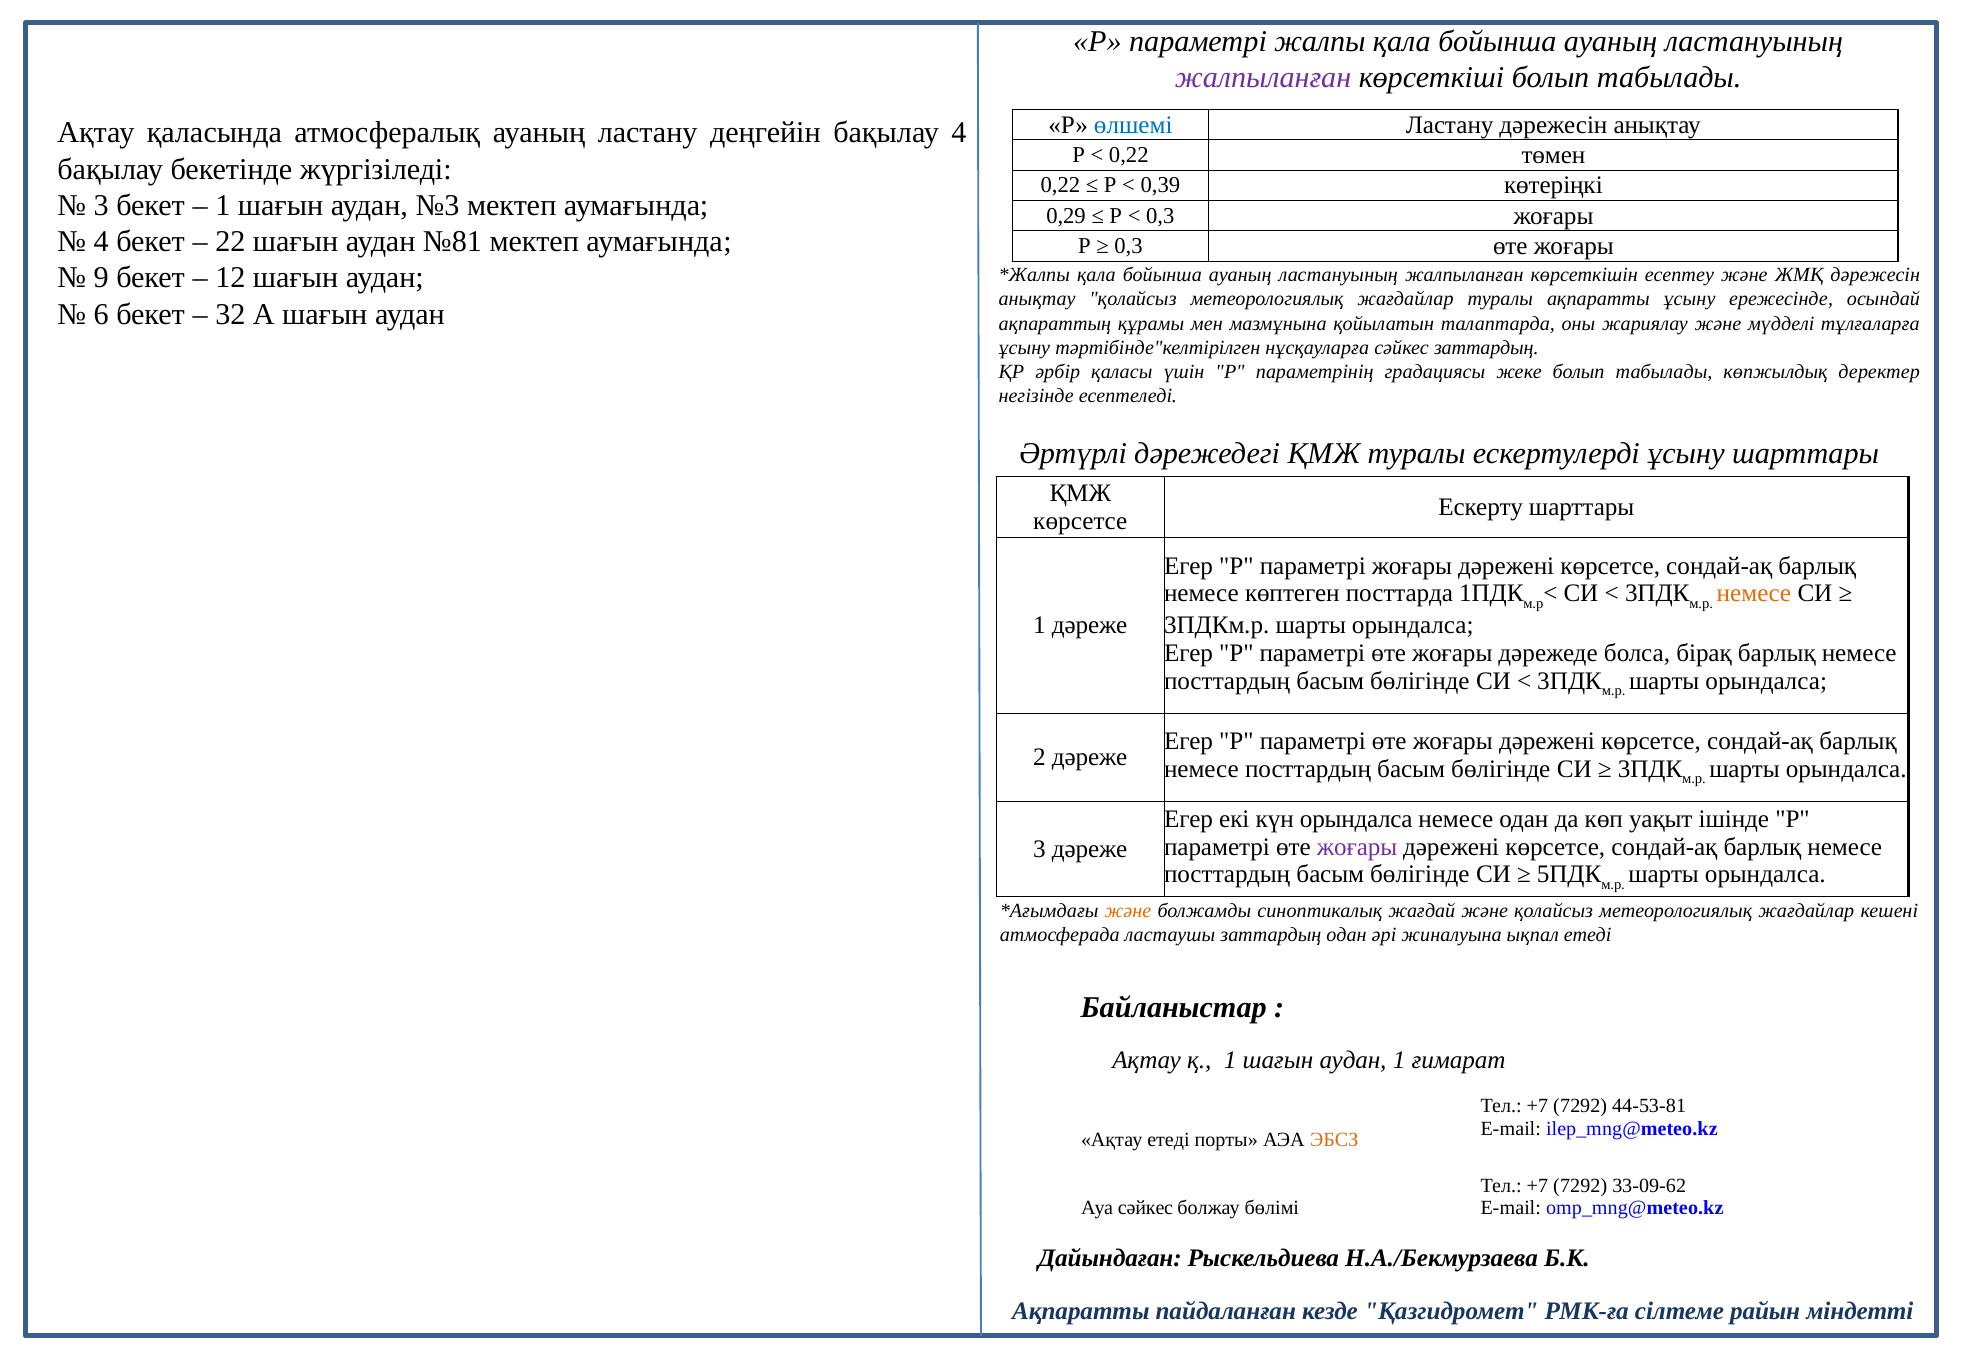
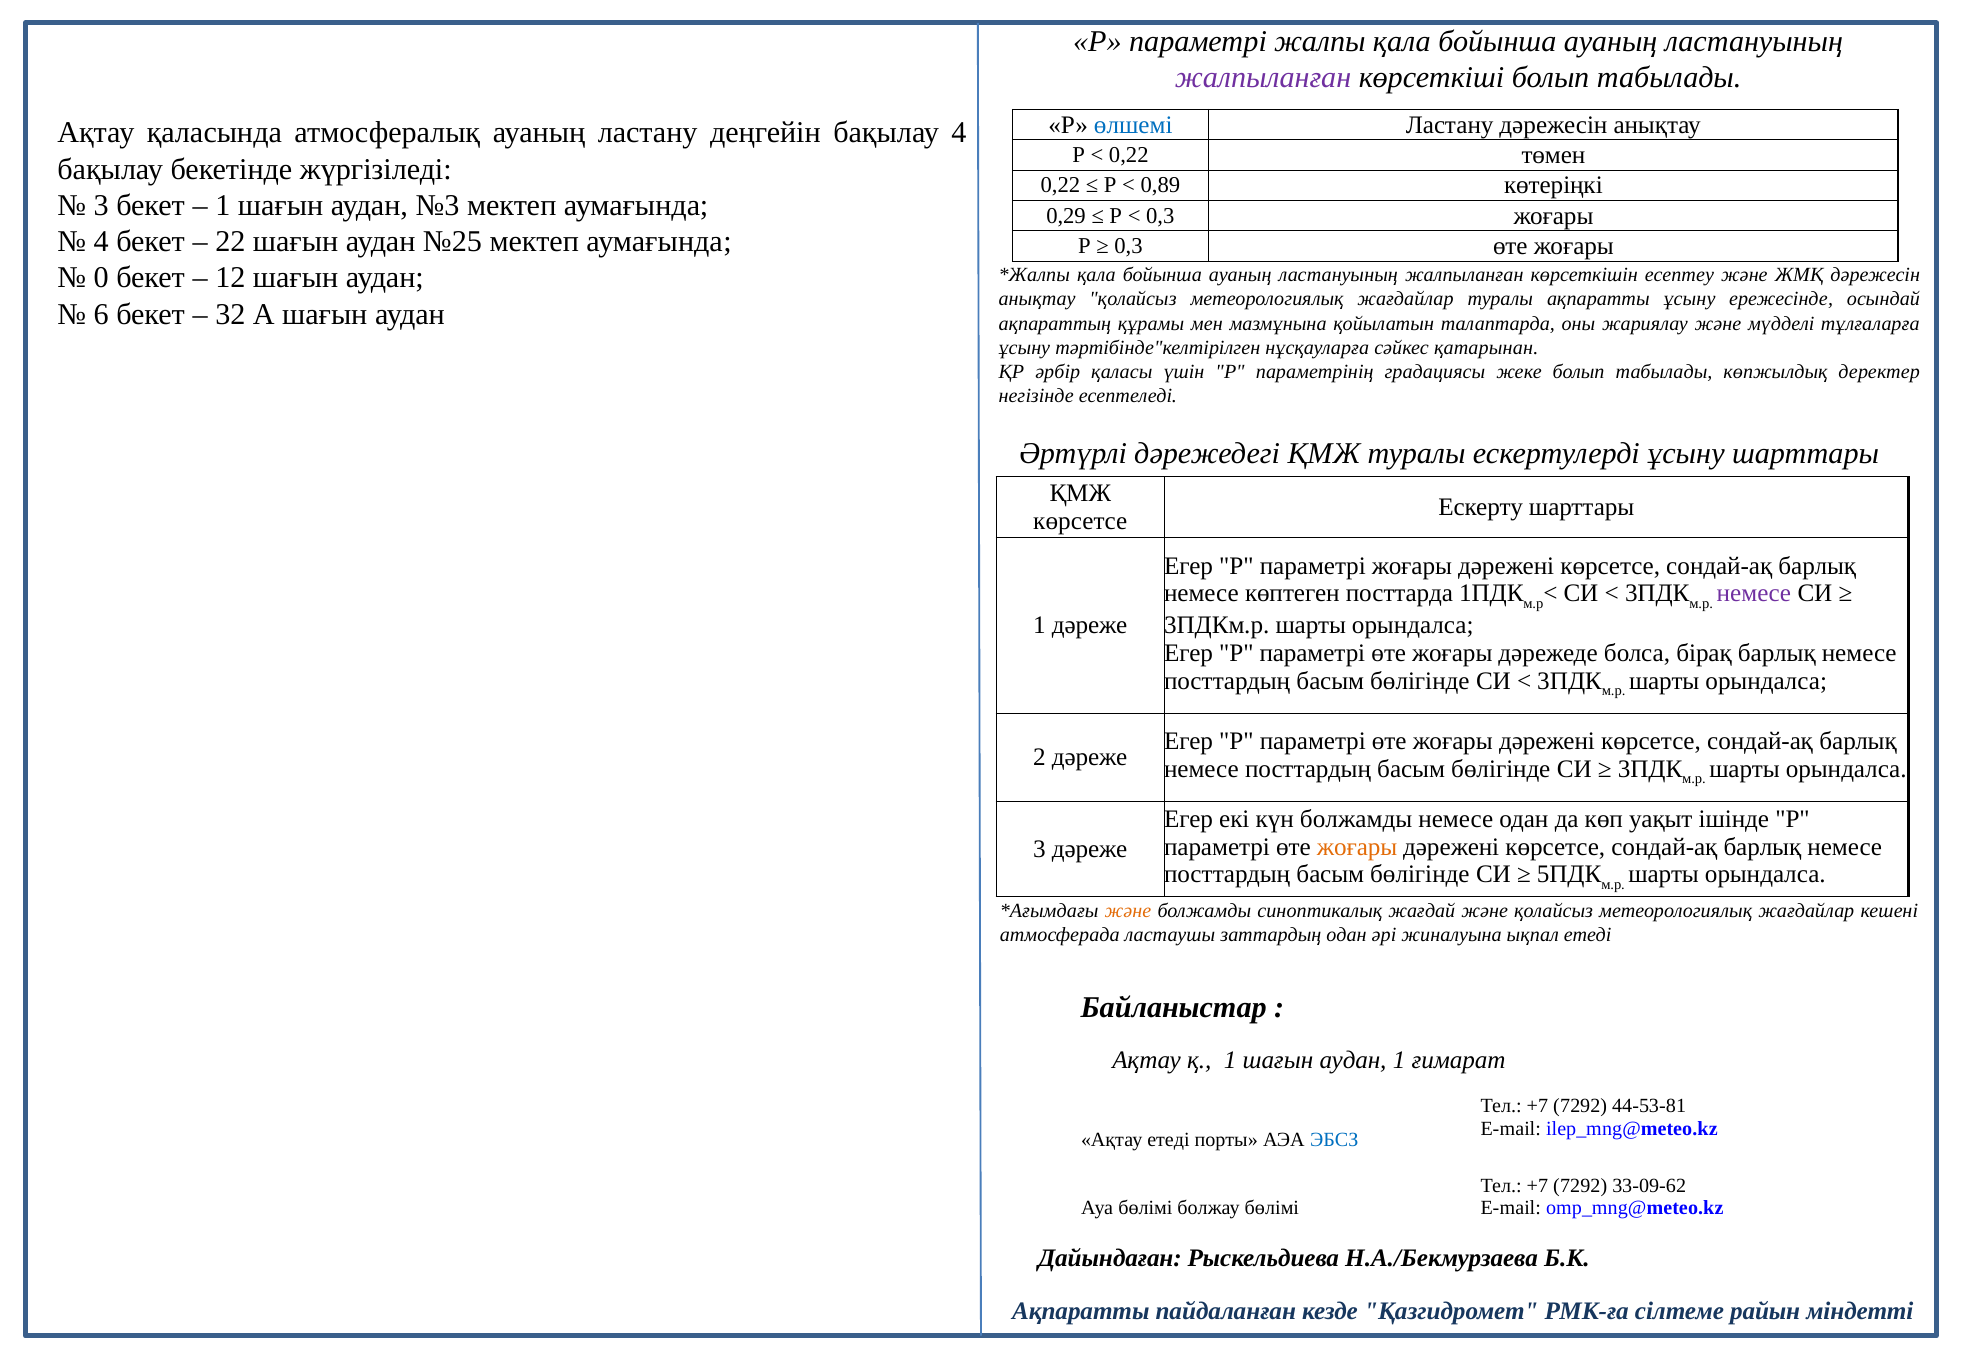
0,39: 0,39 -> 0,89 (1160, 185)
№81: №81 -> №25 (453, 241)
9: 9 -> 0 (101, 278)
сәйкес заттардың: заттардың -> қатарынан (1486, 347)
немесе colour: orange -> purple (1754, 593)
күн орындалса: орындалса -> болжамды (1356, 819)
жоғары colour: purple -> orange (1357, 846)
ЭБСЗ colour: orange -> blue (1334, 1139)
Ауа сәйкес: сәйкес -> бөлімі (1145, 1207)
